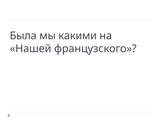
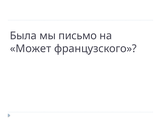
какими: какими -> письмо (78, 36)
Нашей: Нашей -> Может (31, 49)
